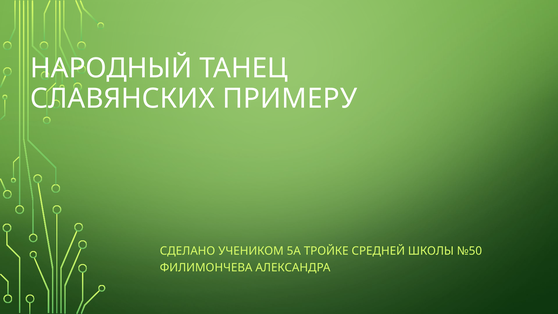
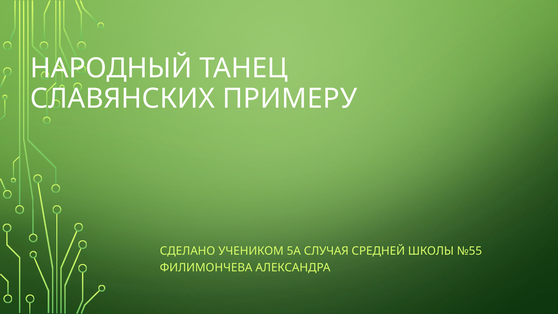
ТРОЙКЕ: ТРОЙКЕ -> СЛУЧАЯ (326, 251)
№50: №50 -> №55 (469, 251)
